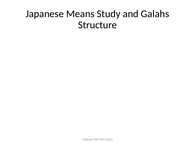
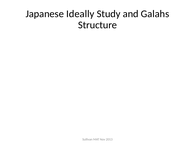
Means: Means -> Ideally (80, 14)
